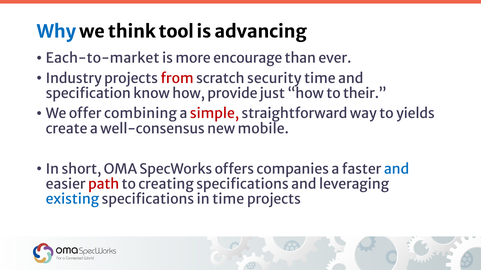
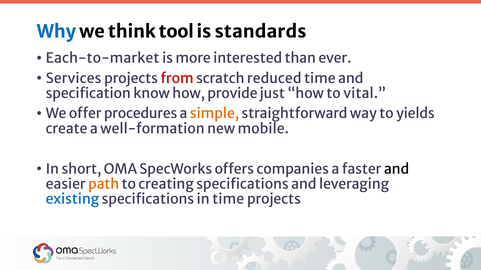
advancing: advancing -> standards (261, 32)
encourage: encourage -> interested (248, 58)
Industry: Industry -> Services (74, 79)
security: security -> reduced (274, 79)
their: their -> vital (365, 94)
combining: combining -> procedures (141, 114)
simple colour: red -> orange (214, 114)
well-consensus: well-consensus -> well-formation (152, 129)
and colour: blue -> black (397, 169)
path colour: red -> orange (104, 185)
